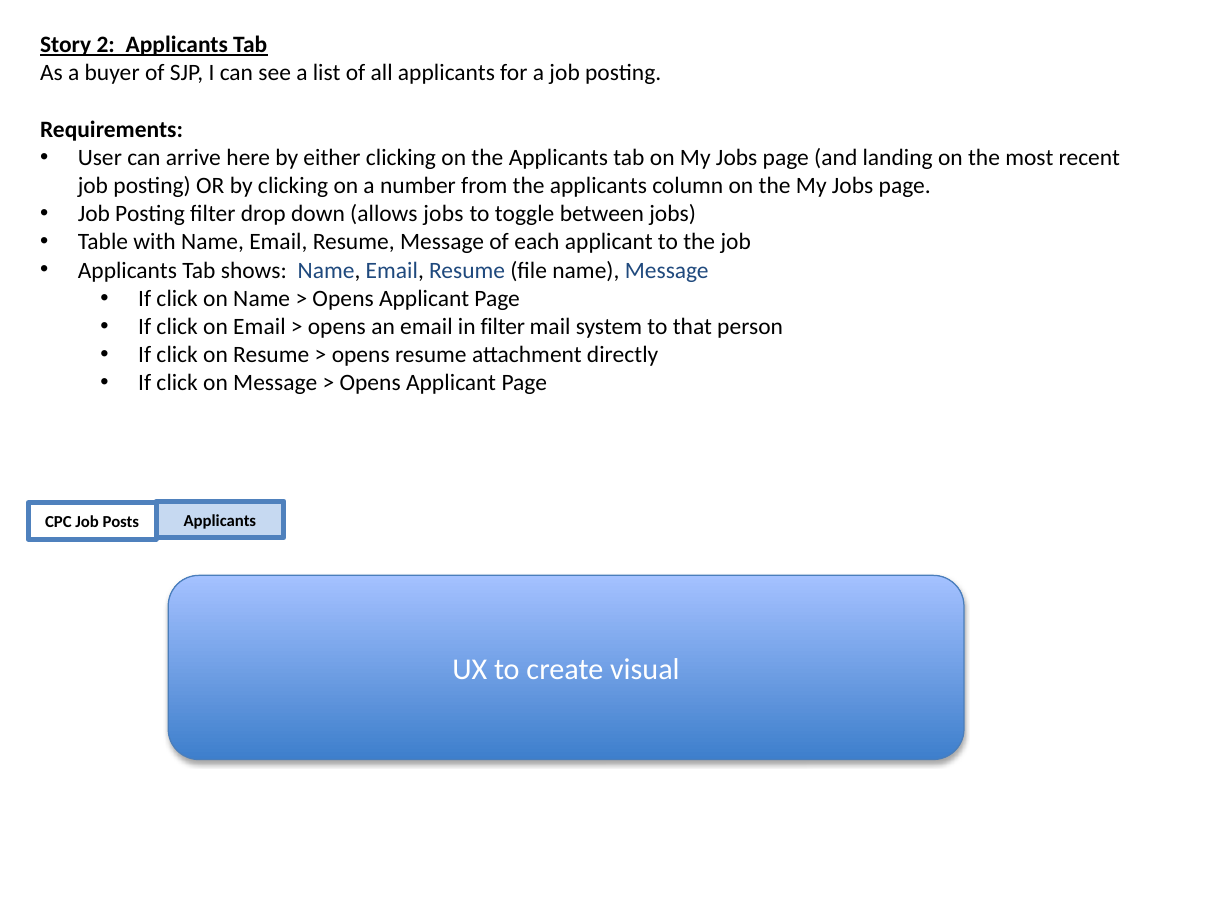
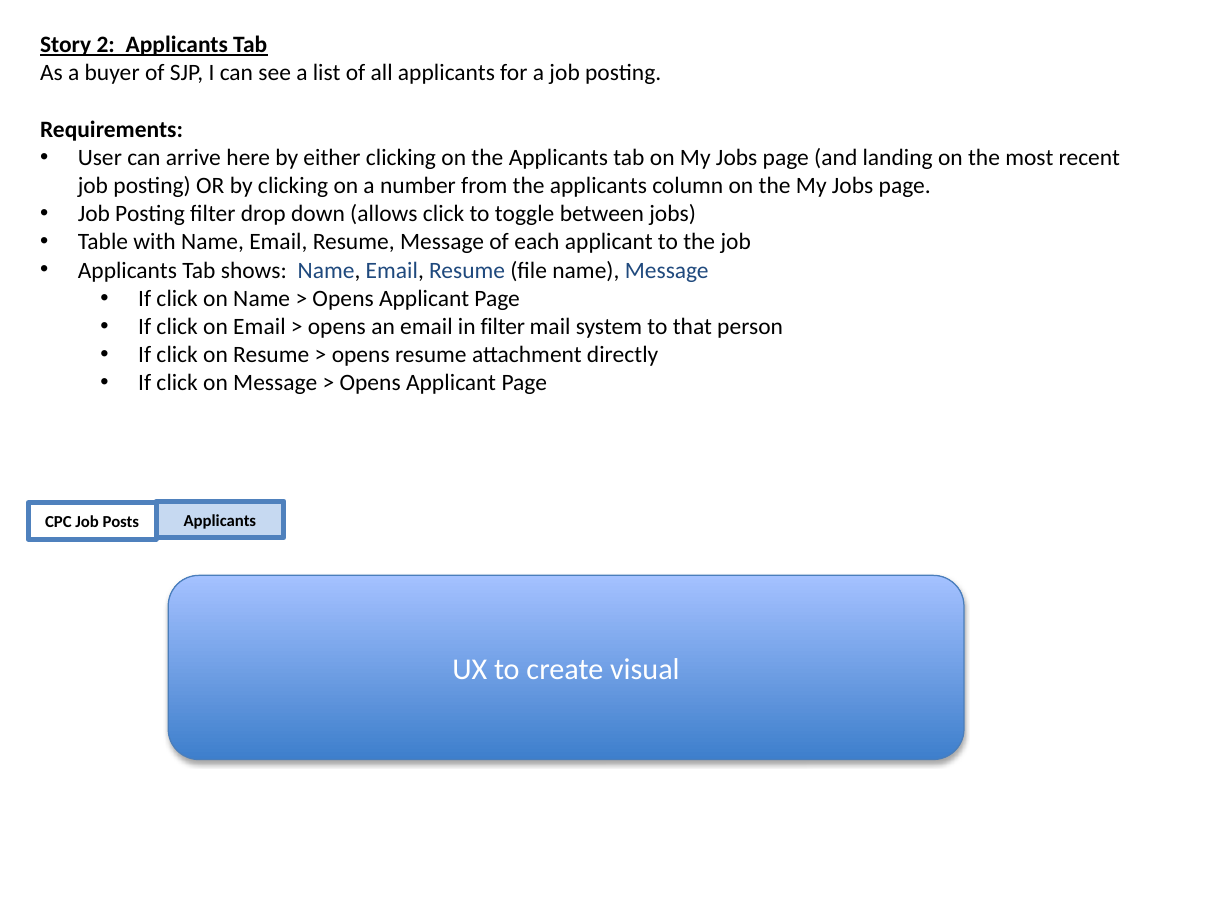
allows jobs: jobs -> click (444, 214)
